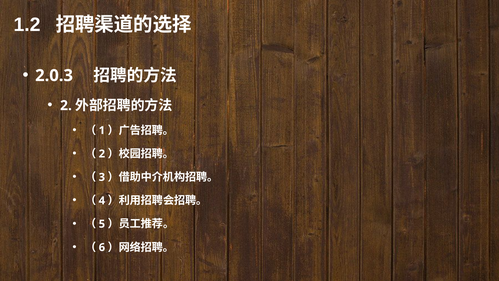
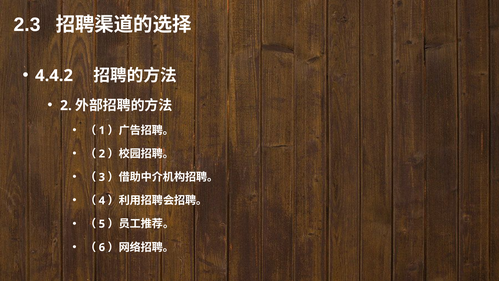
1.2: 1.2 -> 2.3 (27, 25)
2.0.3: 2.0.3 -> 4.4.2 (54, 75)
